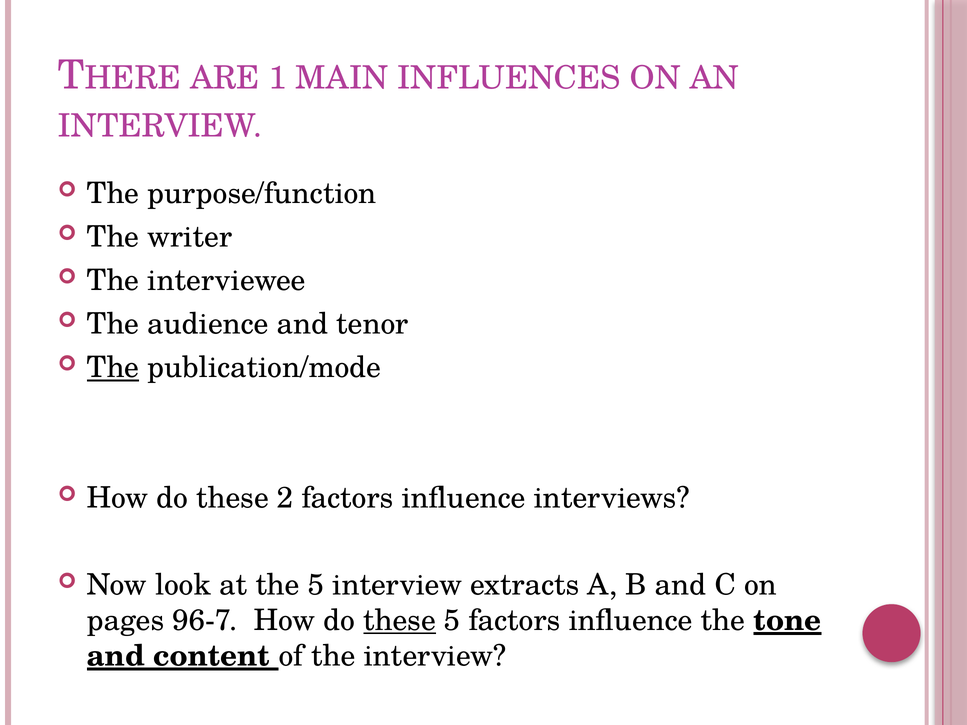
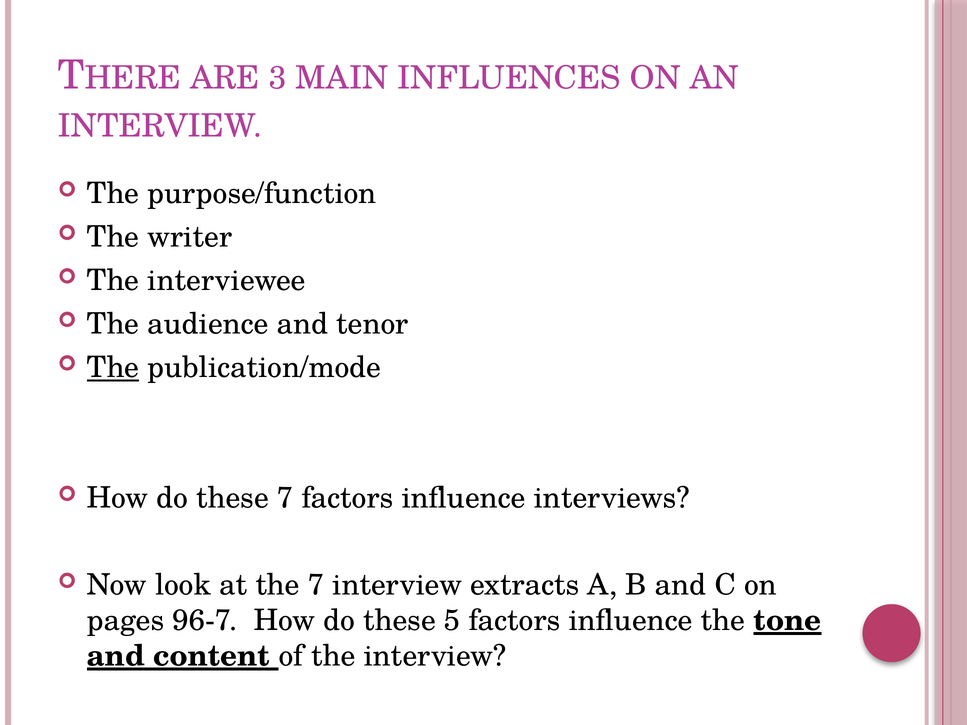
1: 1 -> 3 (278, 78)
these 2: 2 -> 7 (285, 498)
the 5: 5 -> 7 (316, 585)
these underline: present -> none (400, 621)
